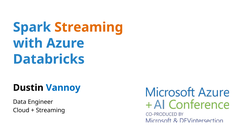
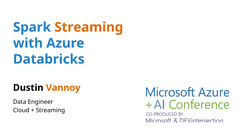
Vannoy colour: blue -> orange (63, 88)
